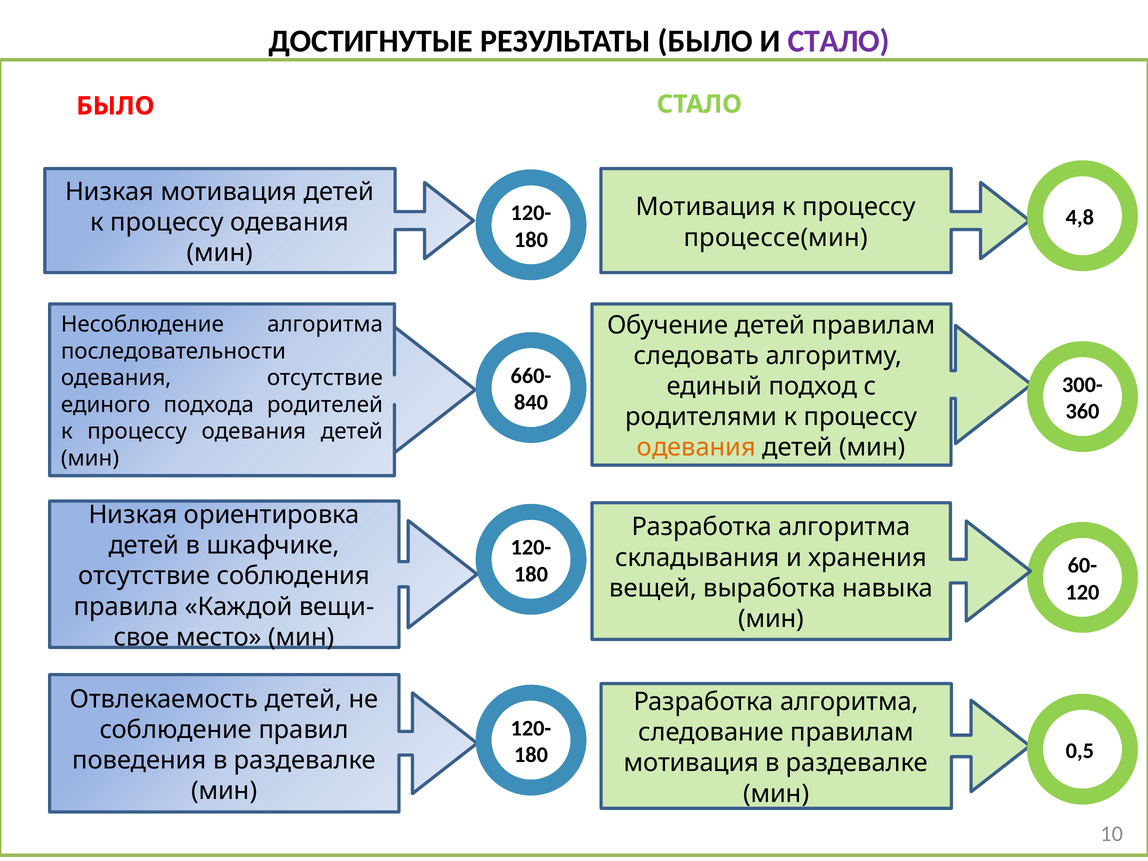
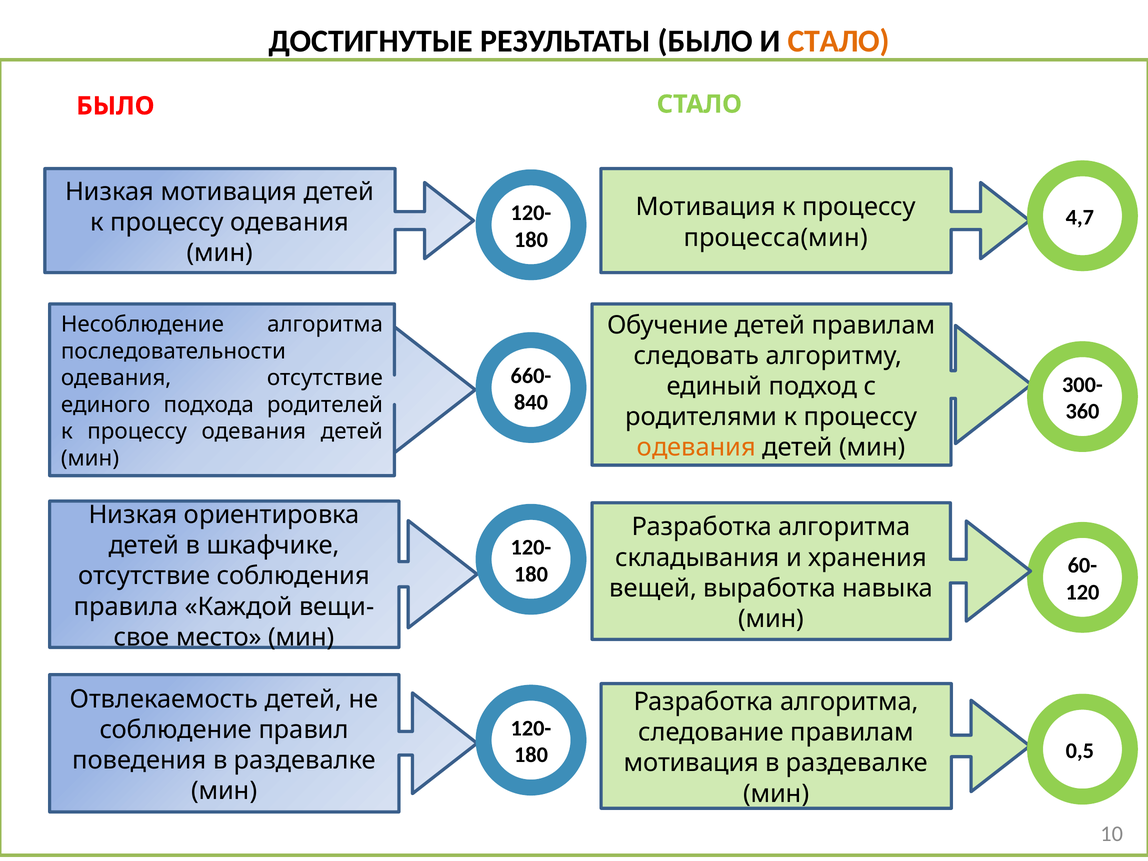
СТАЛО colour: purple -> orange (839, 41)
4,8: 4,8 -> 4,7 (1080, 217)
процессе(мин: процессе(мин -> процесса(мин (776, 238)
